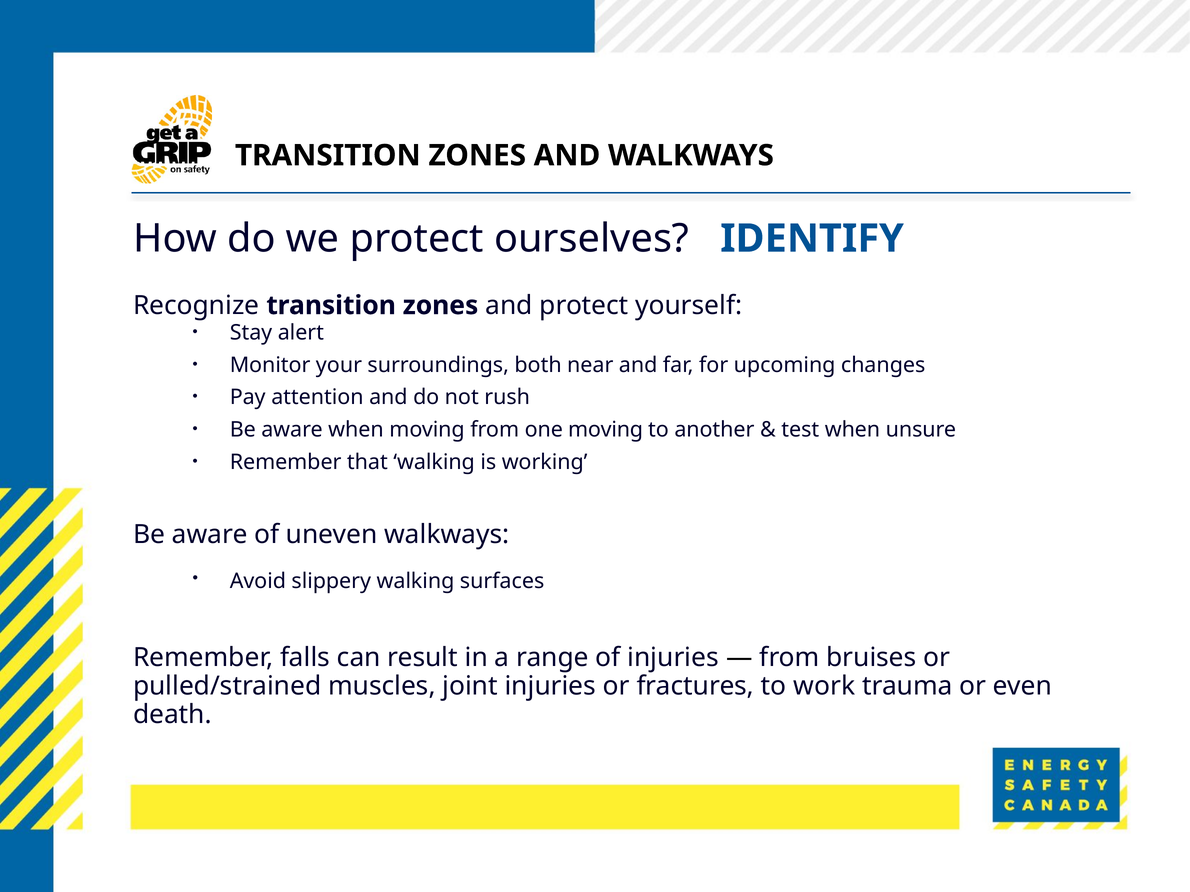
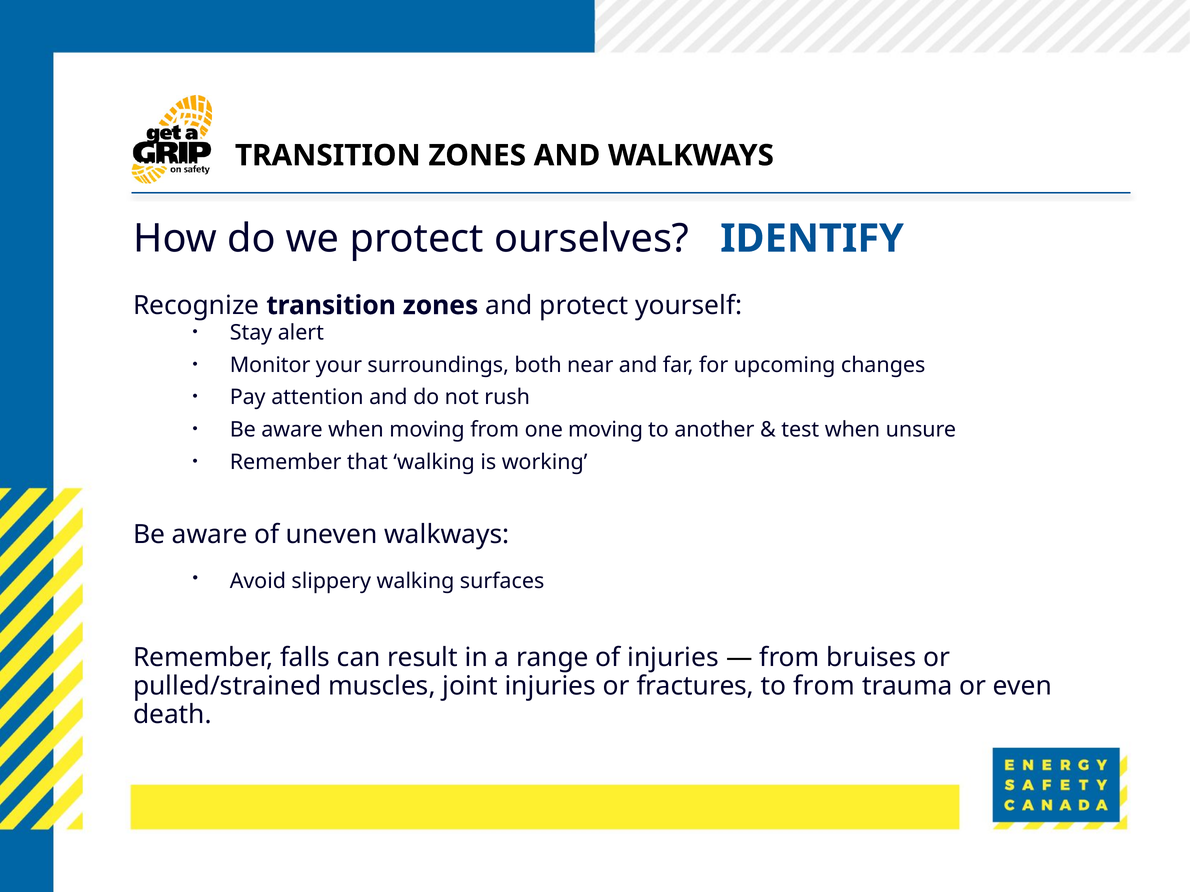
to work: work -> from (824, 686)
